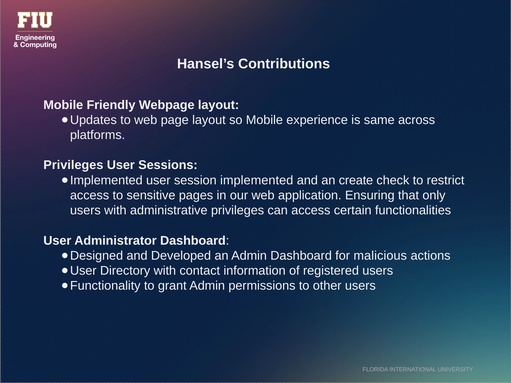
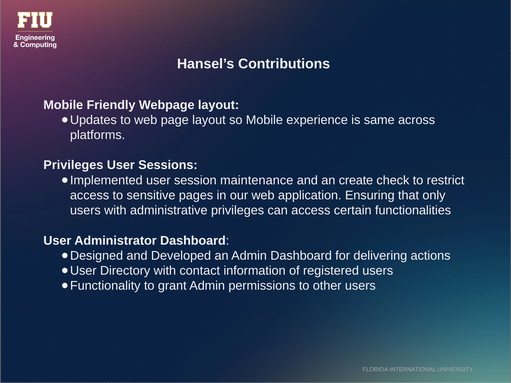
session implemented: implemented -> maintenance (257, 180)
malicious: malicious -> delivering (380, 256)
